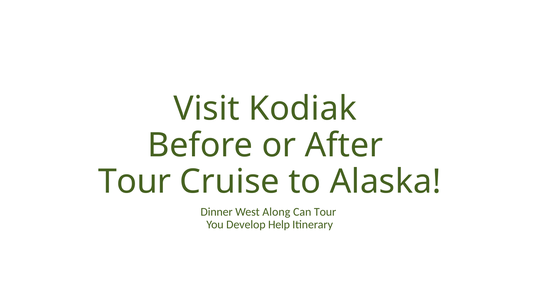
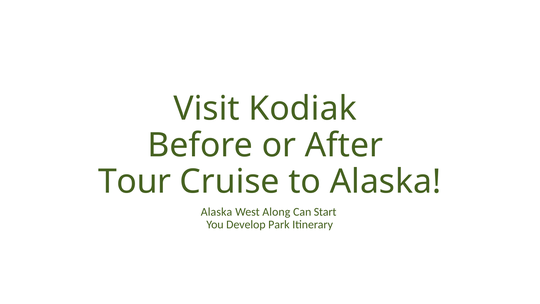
Dinner: Dinner -> Alaska (217, 212)
Can Tour: Tour -> Start (325, 212)
Help: Help -> Park (279, 224)
